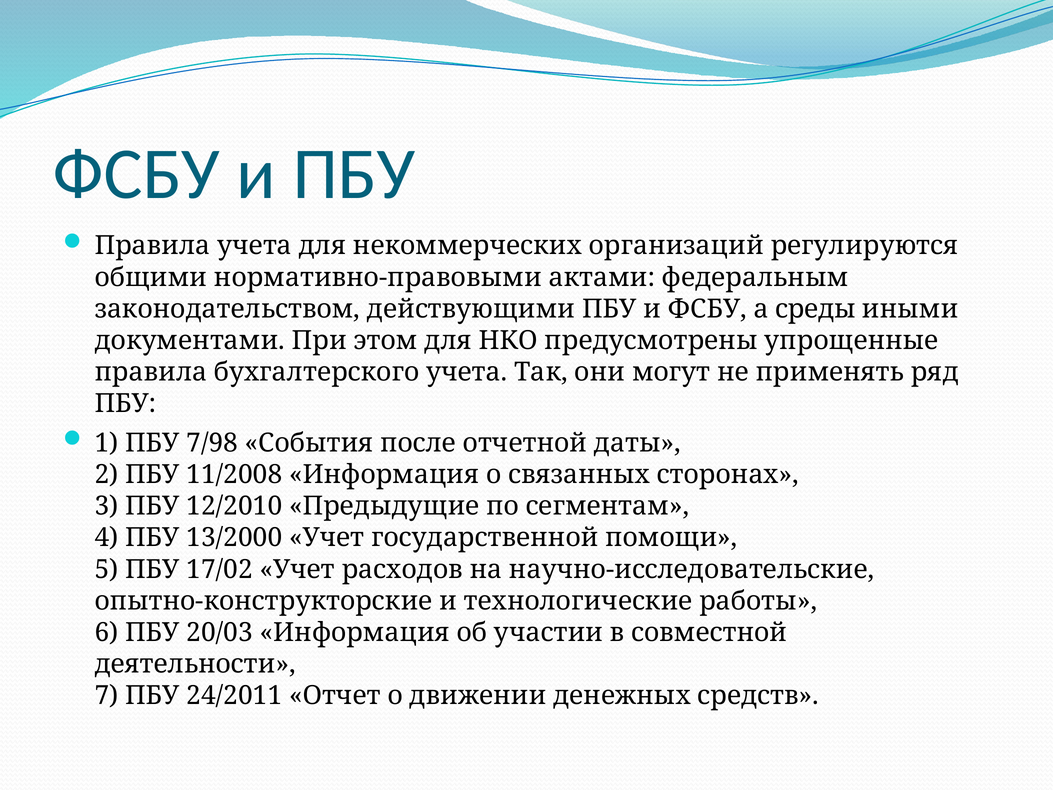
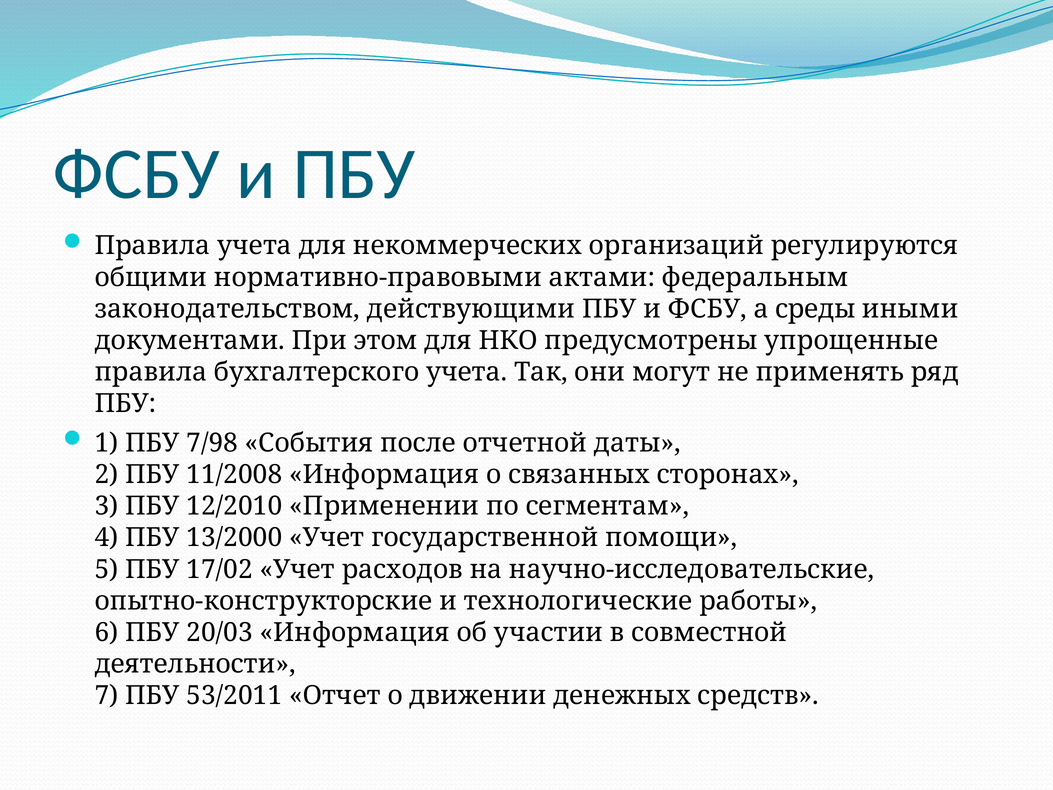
Предыдущие: Предыдущие -> Применении (384, 506)
24/2011: 24/2011 -> 53/2011 (234, 696)
